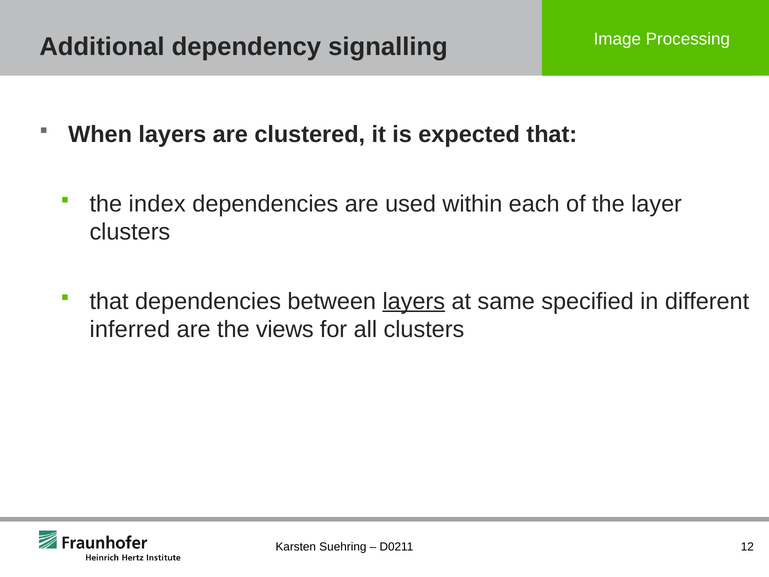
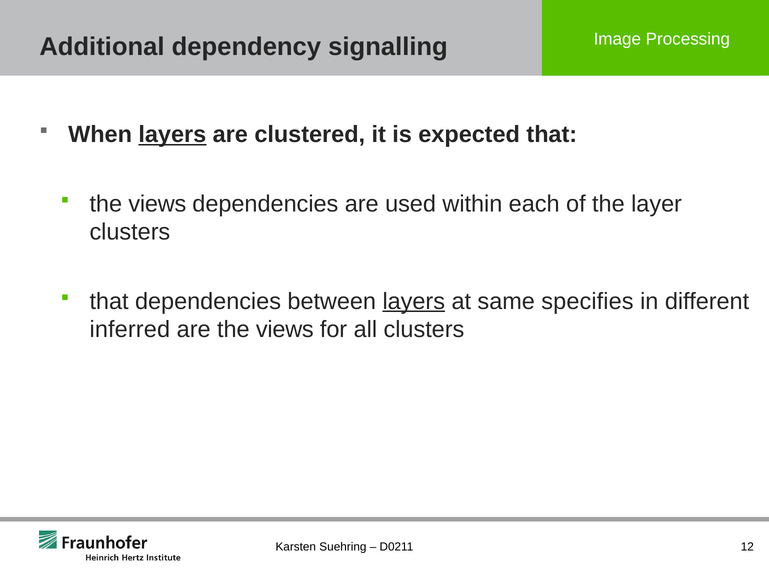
layers underline: none -> present (172, 135)
index: index -> views (157, 204)
specified: specified -> specifies (587, 301)
